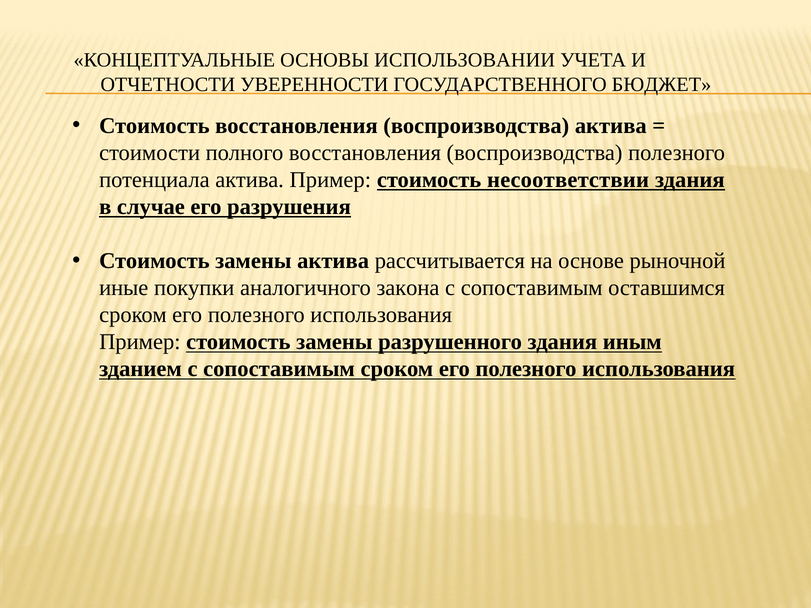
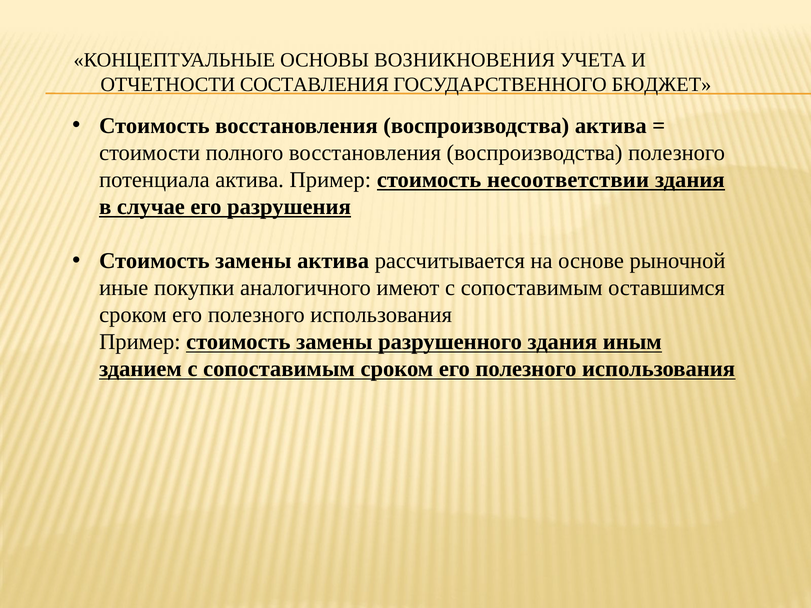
ИСПОЛЬЗОВАНИИ: ИСПОЛЬЗОВАНИИ -> ВОЗНИКНОВЕНИЯ (465, 60)
УВЕРЕННОСТИ: УВЕРЕННОСТИ -> СОСТАВЛЕНИЯ (314, 85)
закона: закона -> имеют (408, 288)
